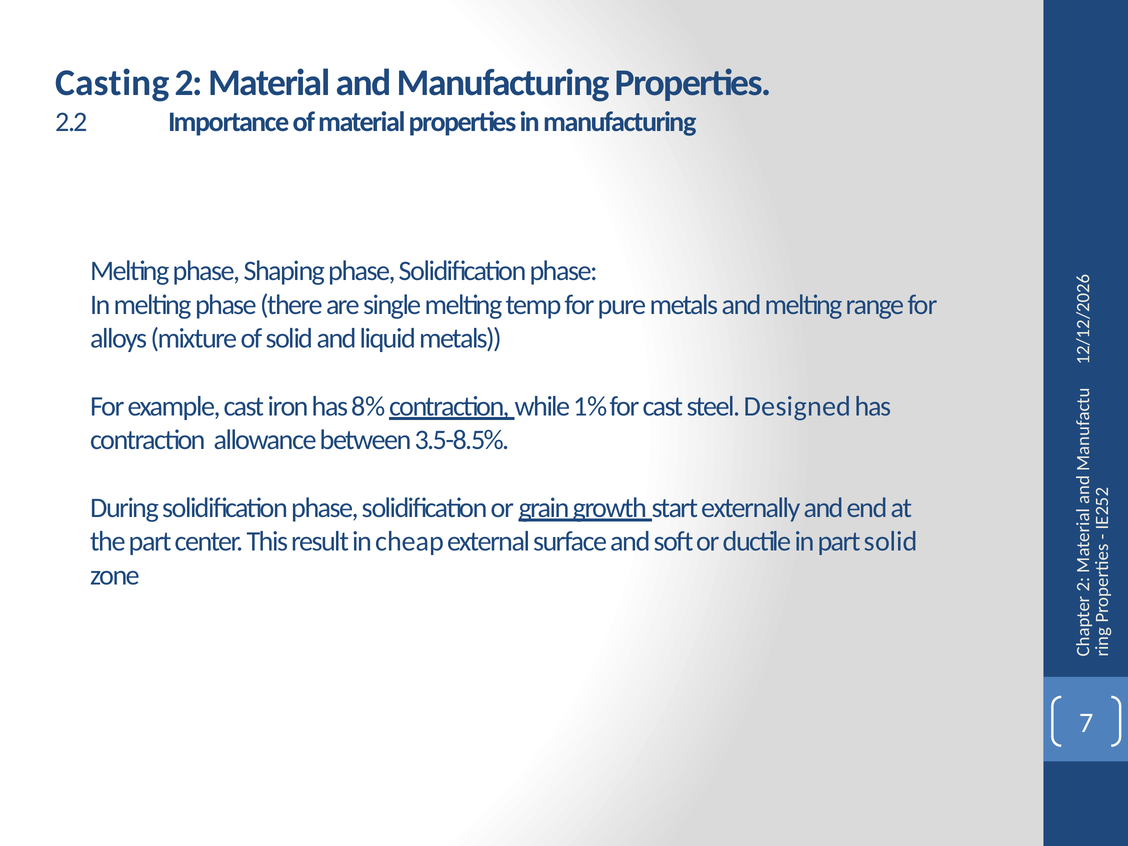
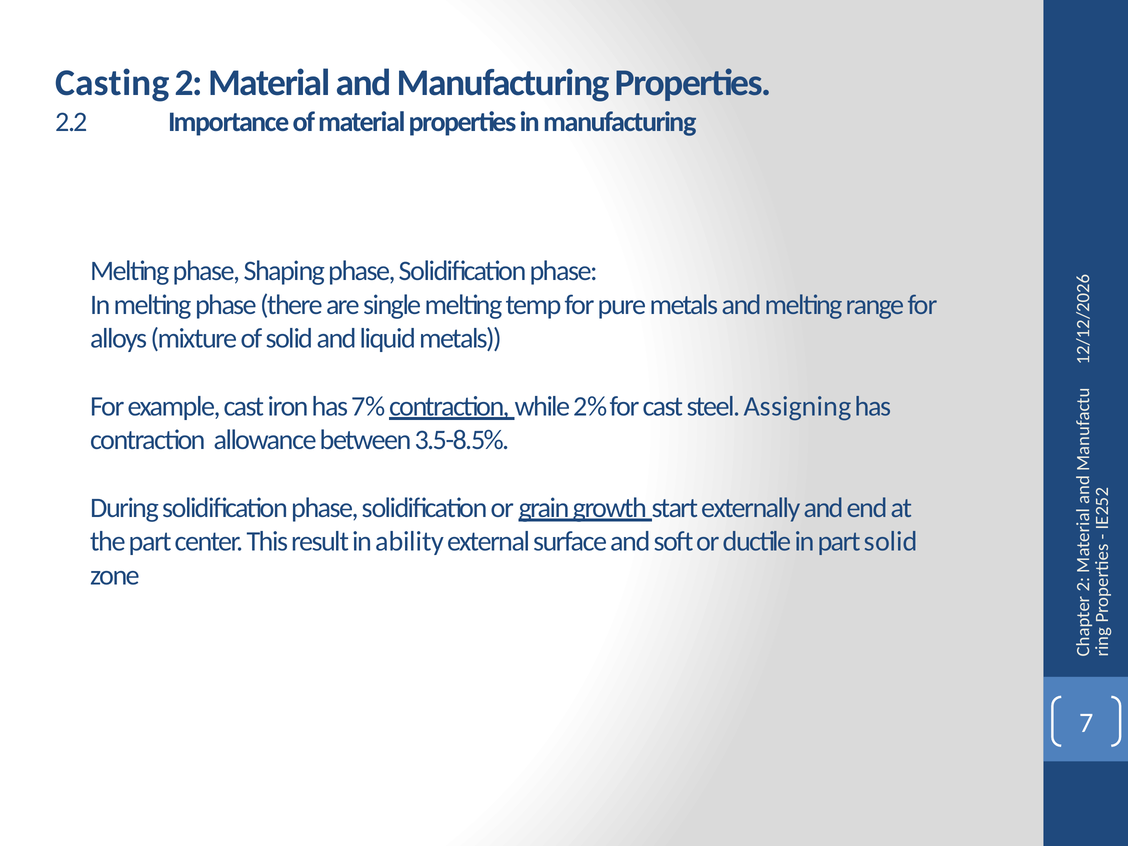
8%: 8% -> 7% (368, 406)
1%: 1% -> 2% (590, 406)
Designed: Designed -> Assigning (798, 406)
cheap: cheap -> ability (410, 542)
